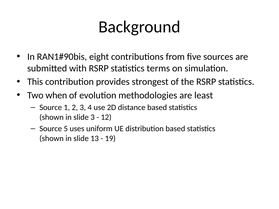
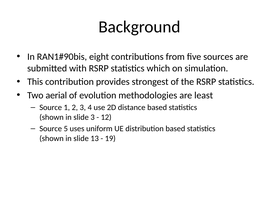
terms: terms -> which (158, 68)
when: when -> aerial (56, 95)
